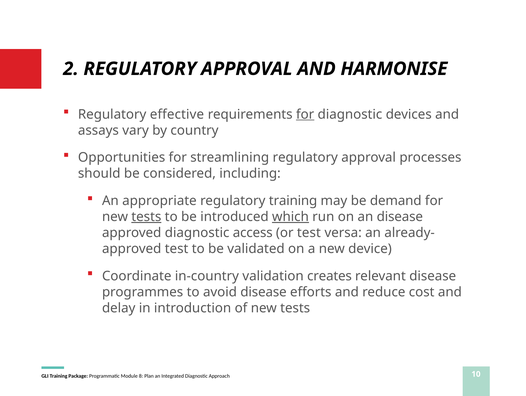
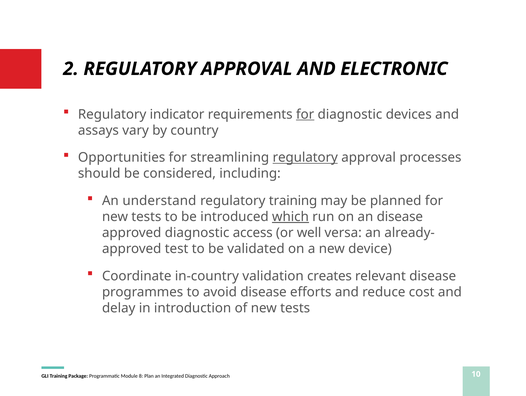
HARMONISE: HARMONISE -> ELECTRONIC (394, 69)
effective: effective -> indicator (177, 114)
regulatory underline: none -> present (305, 158)
appropriate: appropriate -> understand (159, 201)
demand: demand -> planned (396, 201)
tests underline: present -> none (146, 217)
or test: test -> well (309, 233)
